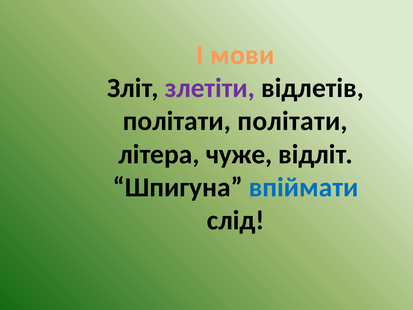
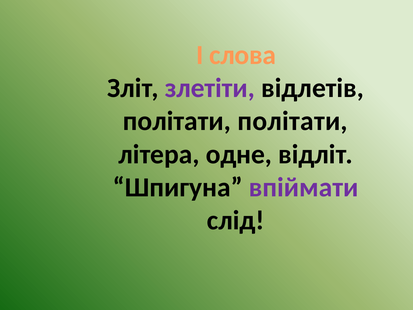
мови: мови -> слова (243, 55)
чуже: чуже -> одне (239, 154)
впіймати colour: blue -> purple (304, 187)
